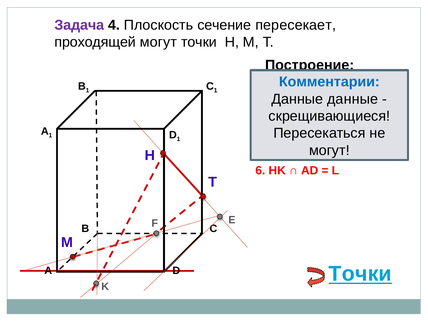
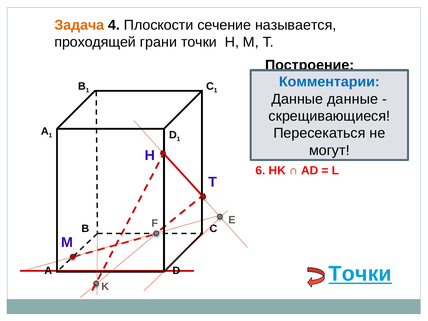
Задача colour: purple -> orange (79, 25)
Плоскость: Плоскость -> Плоскости (159, 25)
пересекает: пересекает -> называется (296, 25)
проходящей могут: могут -> грани (159, 42)
